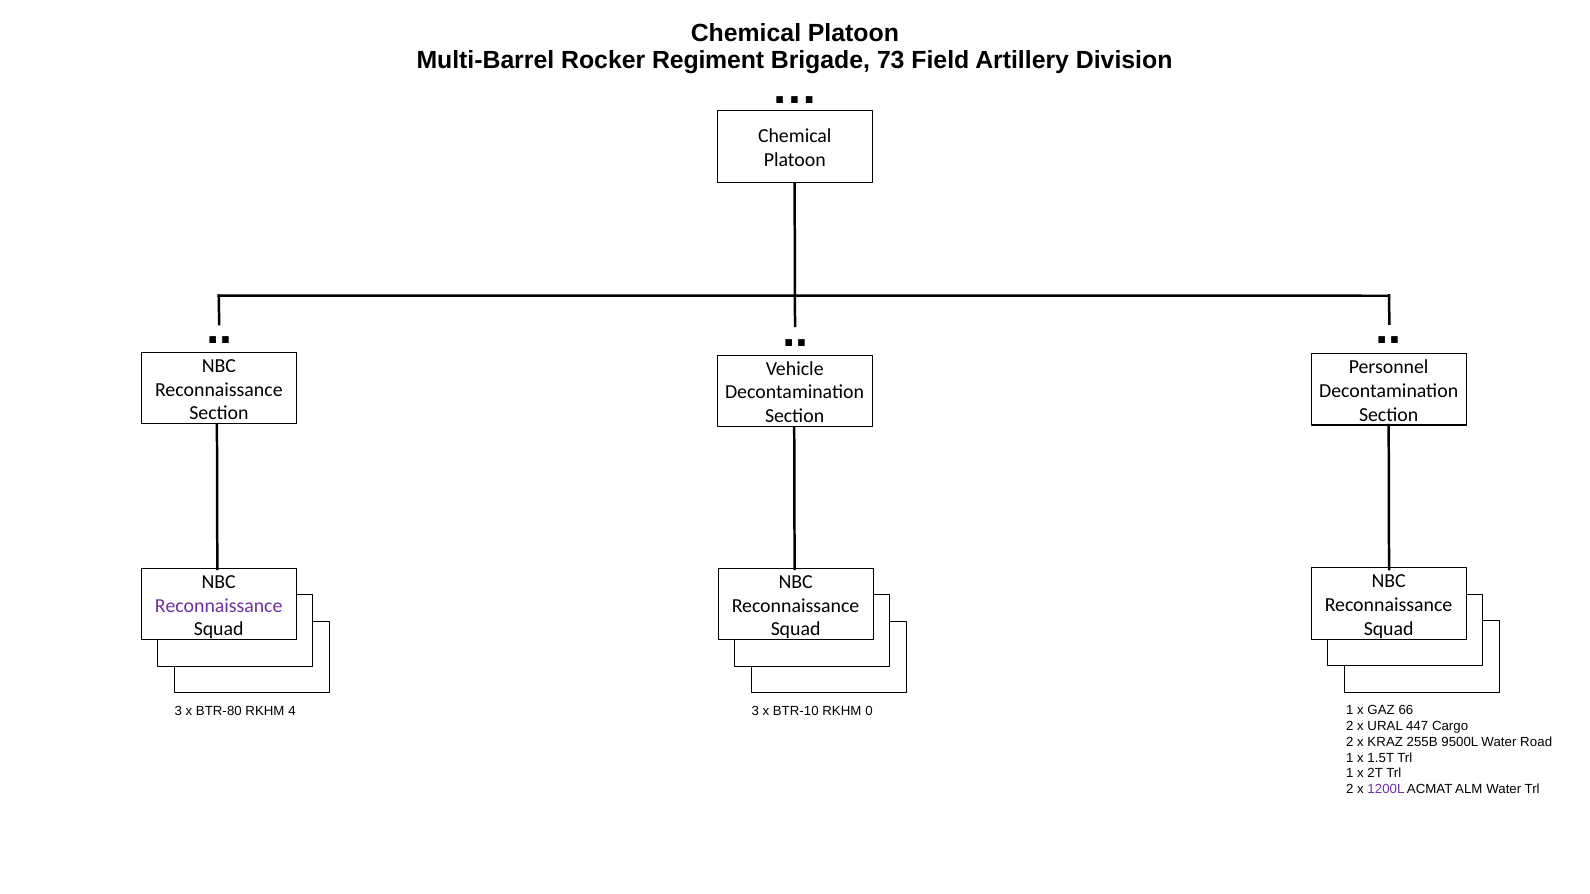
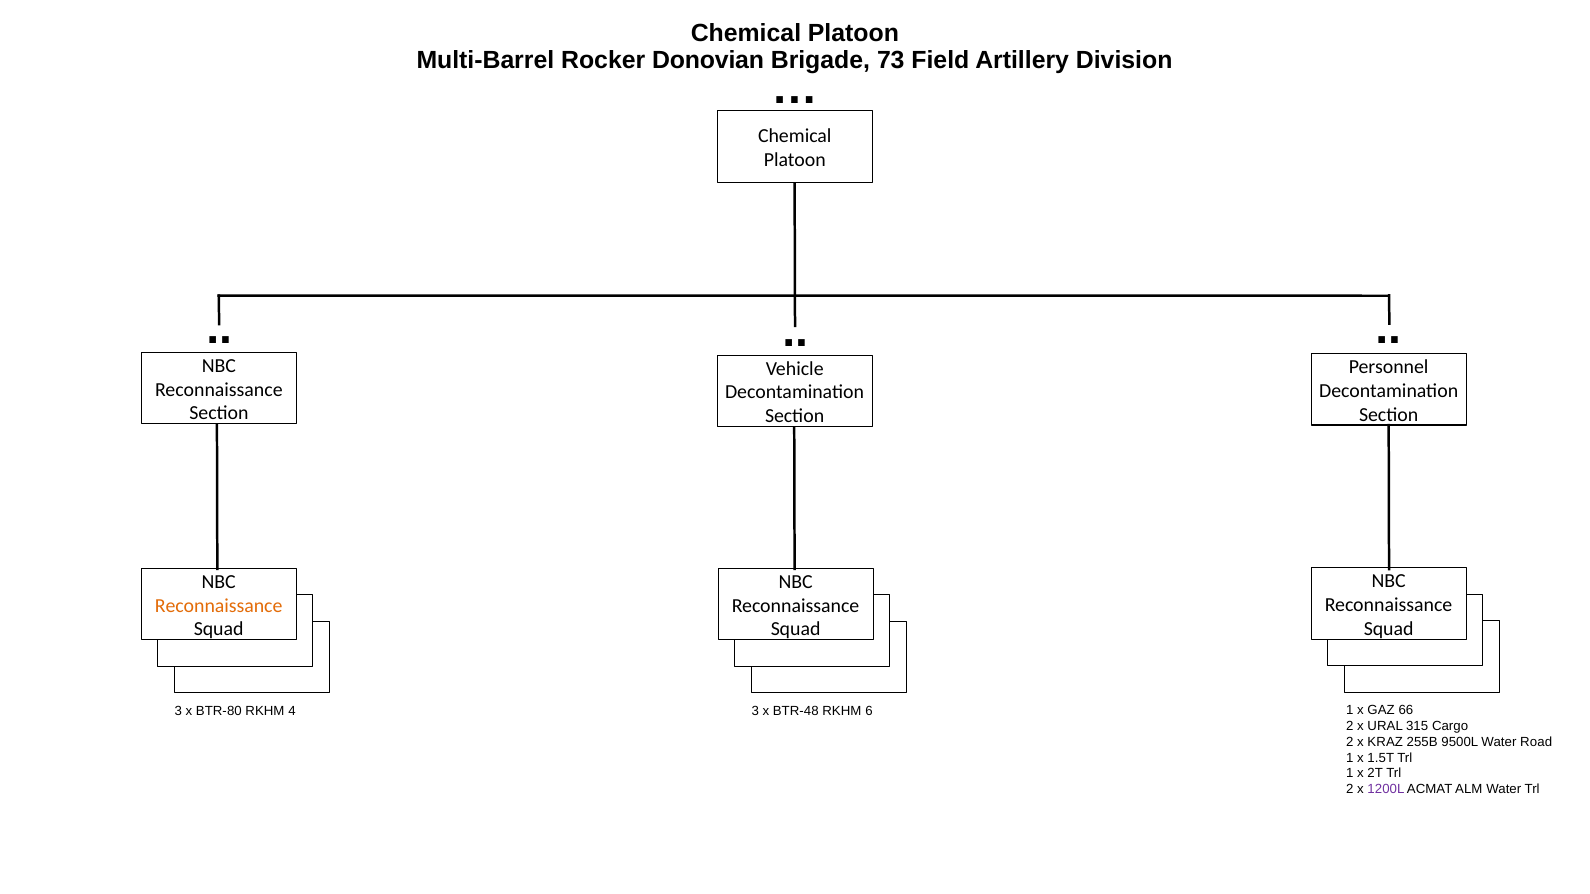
Regiment: Regiment -> Donovian (708, 60)
Reconnaissance colour: purple -> orange (219, 606)
BTR-10: BTR-10 -> BTR-48 (796, 711)
0: 0 -> 6 (869, 711)
447: 447 -> 315 (1417, 726)
